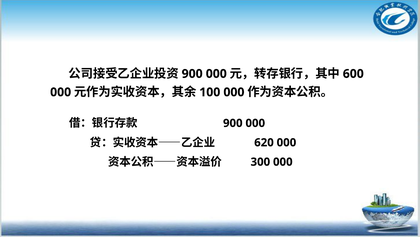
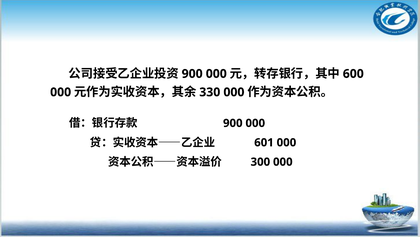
100: 100 -> 330 (210, 92)
620: 620 -> 601 (264, 142)
